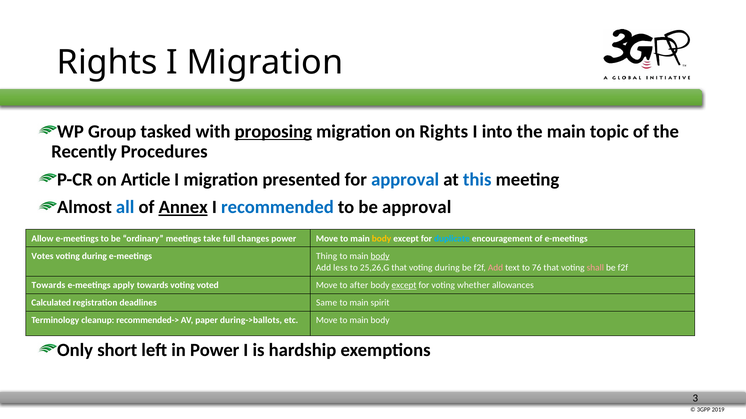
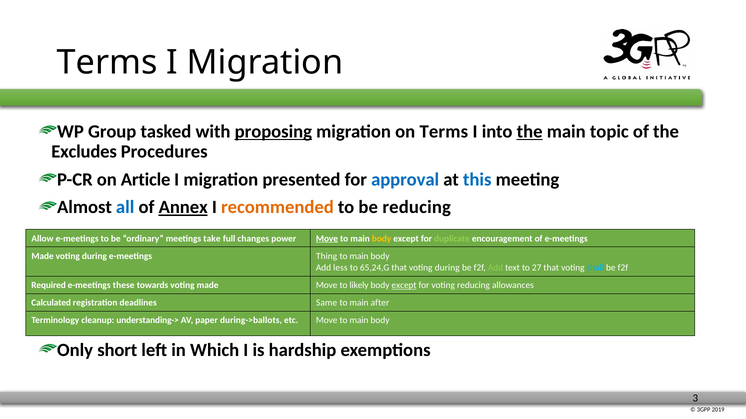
Rights: Rights -> Terms (107, 63)
on Rights: Rights -> Terms (444, 132)
the underline: none -> present (530, 132)
Recently: Recently -> Excludes (84, 152)
recommended colour: blue -> orange (277, 208)
be approval: approval -> reducing (417, 208)
Move underline: none -> present (327, 239)
duplicate colour: light blue -> light green (452, 239)
Votes: Votes -> Made (43, 256)
body underline: present -> none (380, 256)
25,26,G: 25,26,G -> 65,24,G (375, 268)
Add colour: pink -> light green (496, 268)
76: 76 -> 27 (537, 268)
shall colour: pink -> light blue (595, 268)
Towards: Towards -> Required (49, 286)
apply: apply -> these (124, 286)
voting voted: voted -> made (208, 286)
after: after -> likely (359, 286)
voting whether: whether -> reducing (473, 286)
spirit: spirit -> after (380, 303)
recommended->: recommended-> -> understanding-> (148, 321)
in Power: Power -> Which (215, 350)
